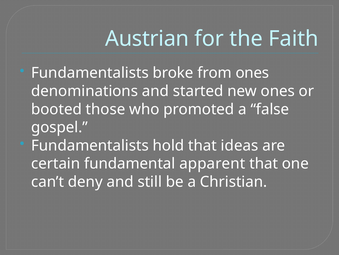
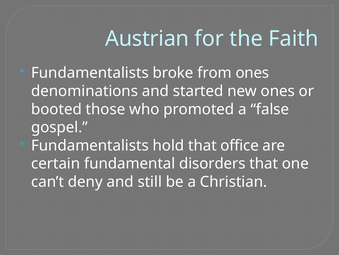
ideas: ideas -> office (240, 145)
apparent: apparent -> disorders (212, 163)
